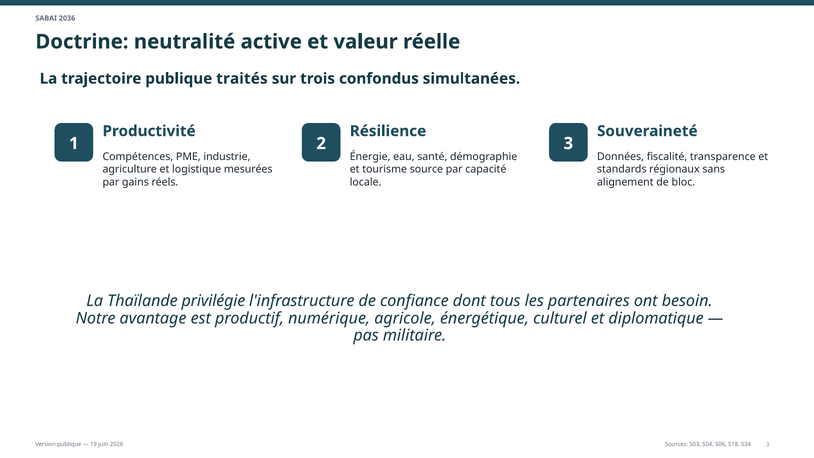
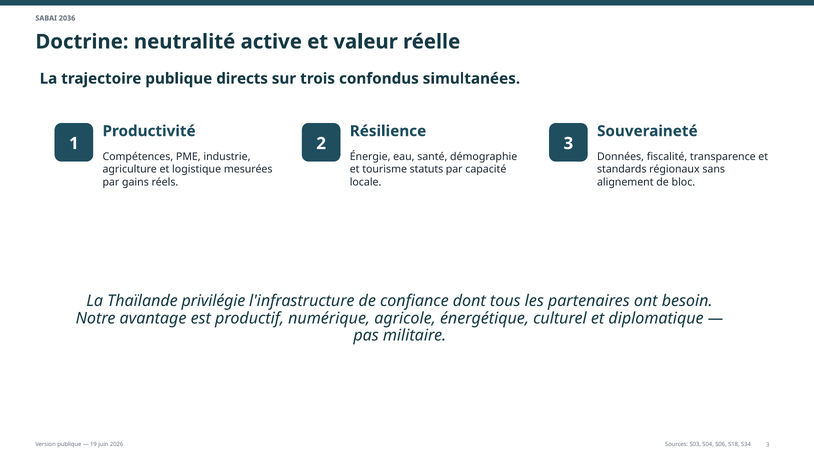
traités: traités -> directs (242, 79)
source: source -> statuts (426, 169)
